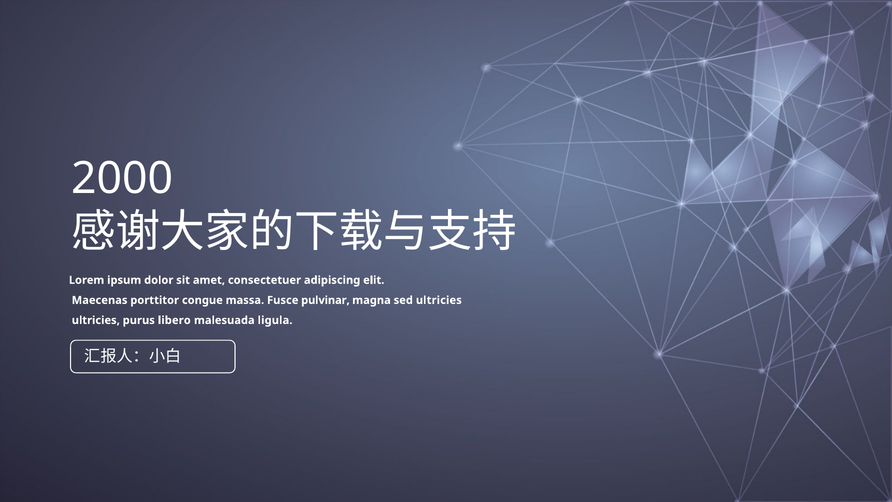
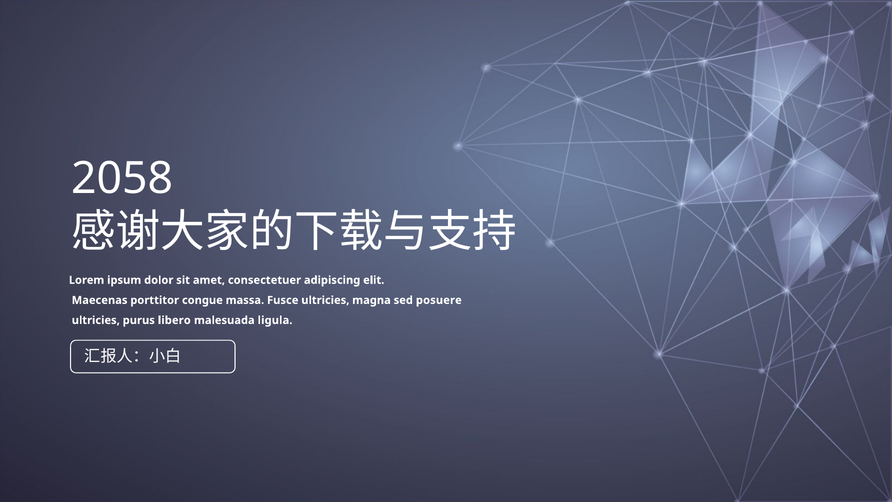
2000: 2000 -> 2058 (122, 179)
Fusce pulvinar: pulvinar -> ultricies (325, 300)
sed ultricies: ultricies -> posuere (439, 300)
